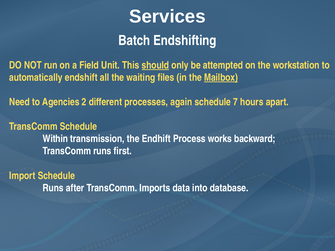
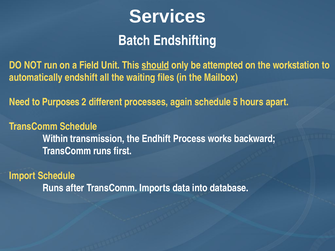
Mailbox underline: present -> none (221, 78)
Agencies: Agencies -> Purposes (61, 102)
7: 7 -> 5 (236, 102)
